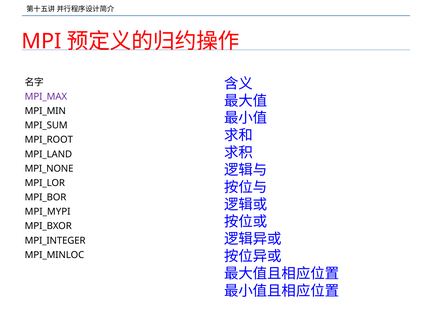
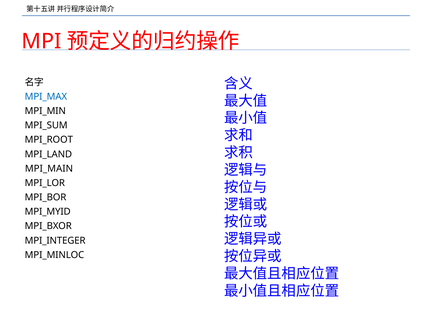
MPI_MAX colour: purple -> blue (46, 97)
MPI_NONE: MPI_NONE -> MPI_MAIN (49, 169)
MPI_MYPI: MPI_MYPI -> MPI_MYID (48, 212)
